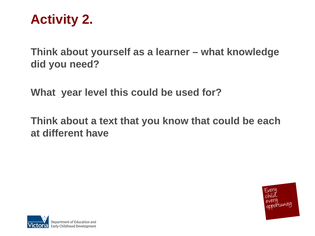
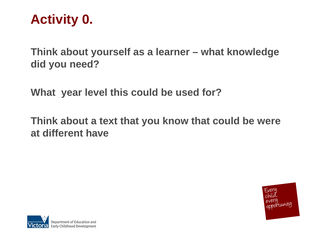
2: 2 -> 0 (88, 20)
each: each -> were (269, 121)
